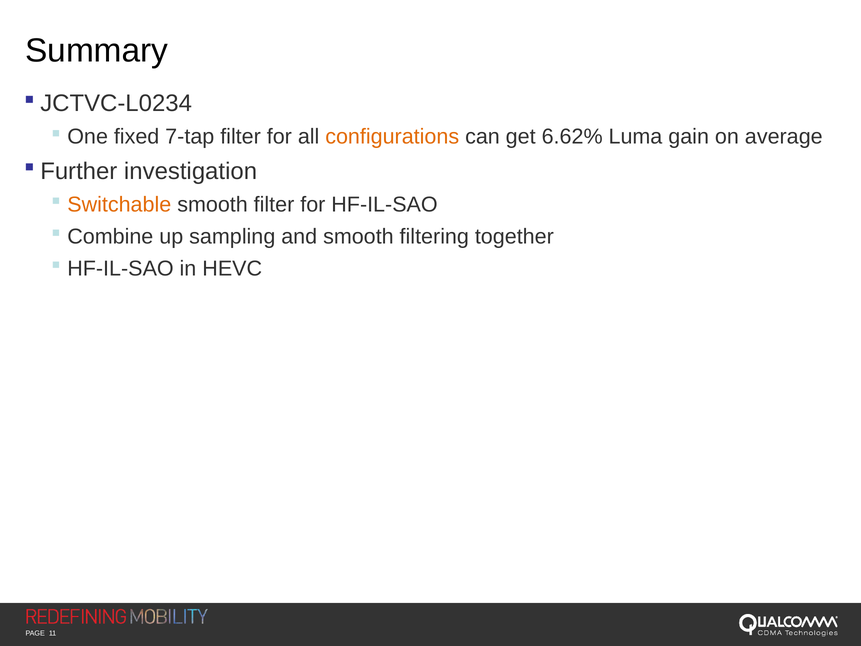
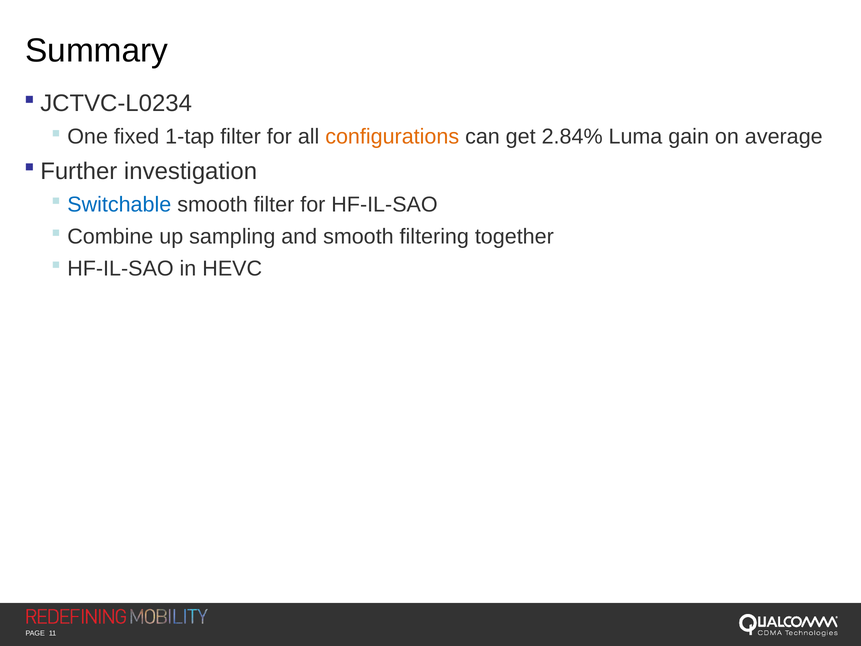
7-tap: 7-tap -> 1-tap (190, 137)
6.62%: 6.62% -> 2.84% (572, 137)
Switchable colour: orange -> blue (119, 204)
